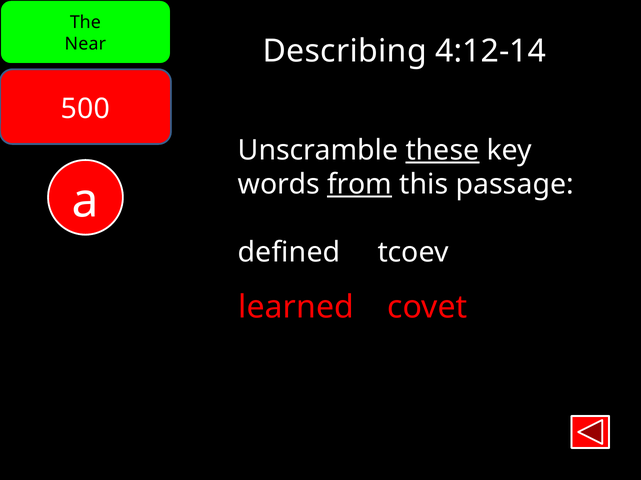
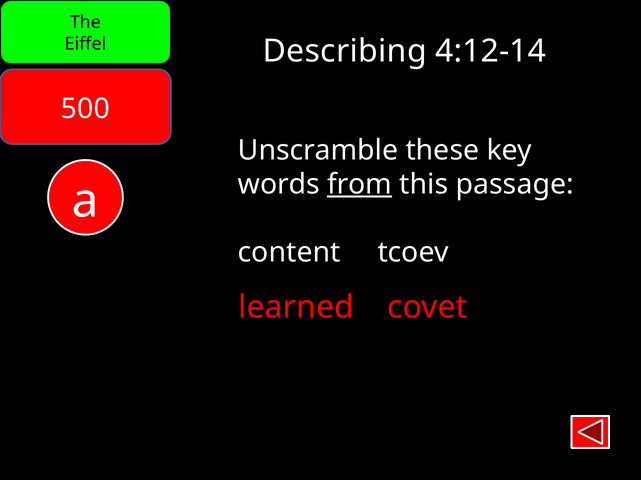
Near: Near -> Eiffel (85, 44)
these underline: present -> none (442, 150)
defined: defined -> content (289, 253)
